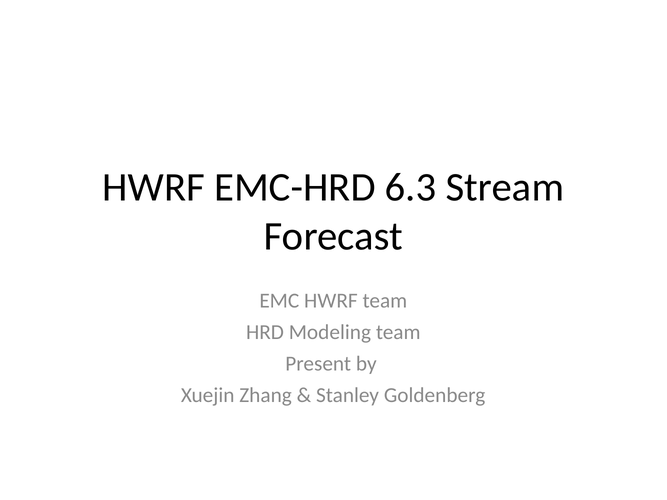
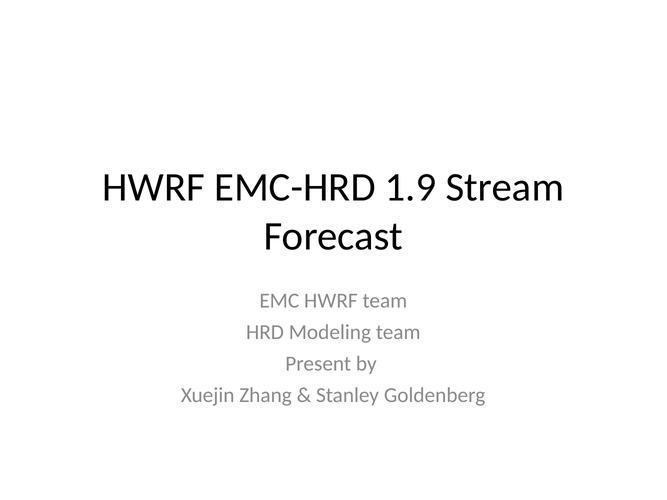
6.3: 6.3 -> 1.9 (411, 187)
